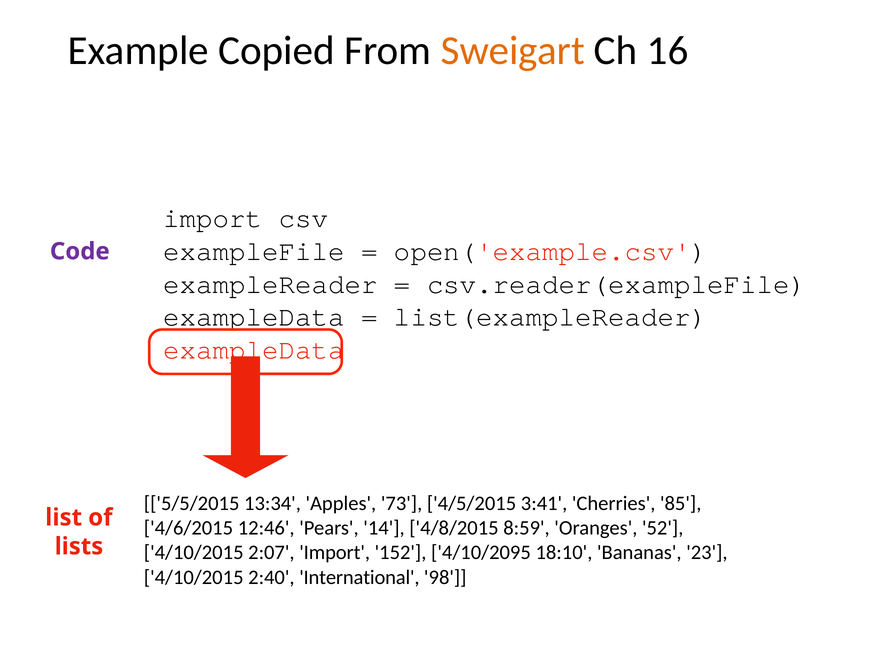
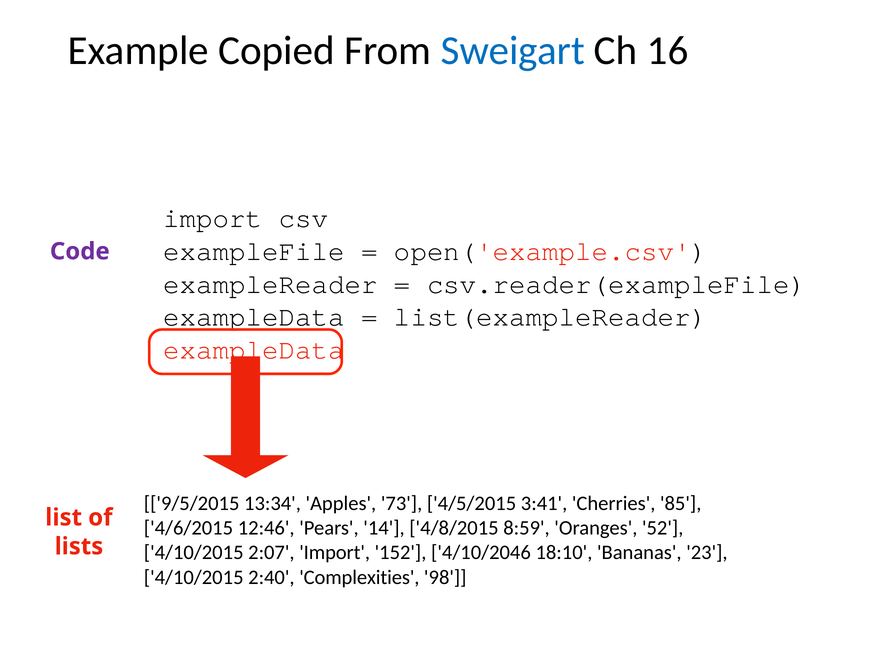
Sweigart colour: orange -> blue (513, 50)
5/5/2015: 5/5/2015 -> 9/5/2015 (192, 503)
4/10/2095: 4/10/2095 -> 4/10/2046 (481, 552)
International: International -> Complexities (359, 577)
